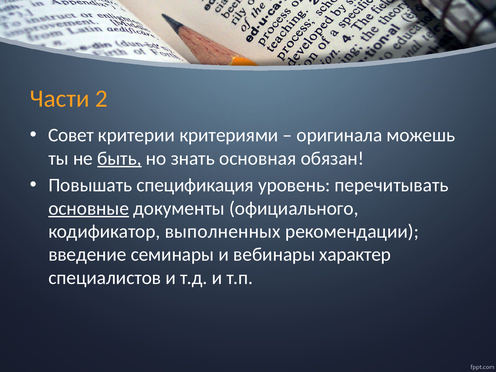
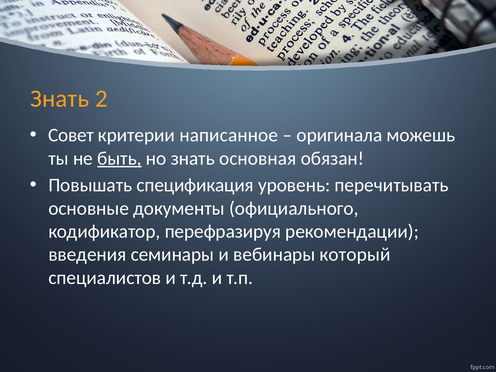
Части: Части -> Знать (60, 99)
критериями: критериями -> написанное (229, 135)
основные underline: present -> none (89, 208)
выполненных: выполненных -> перефразируя (223, 231)
введение: введение -> введения (87, 255)
характер: характер -> который (355, 255)
